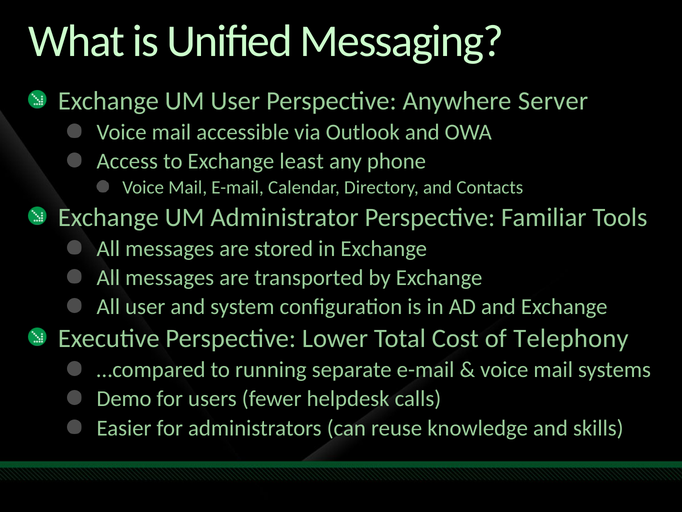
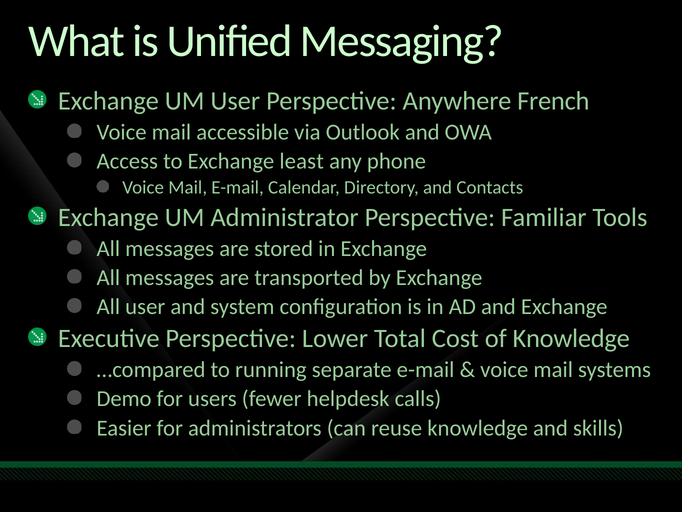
Server: Server -> French (553, 101)
of Telephony: Telephony -> Knowledge (571, 338)
